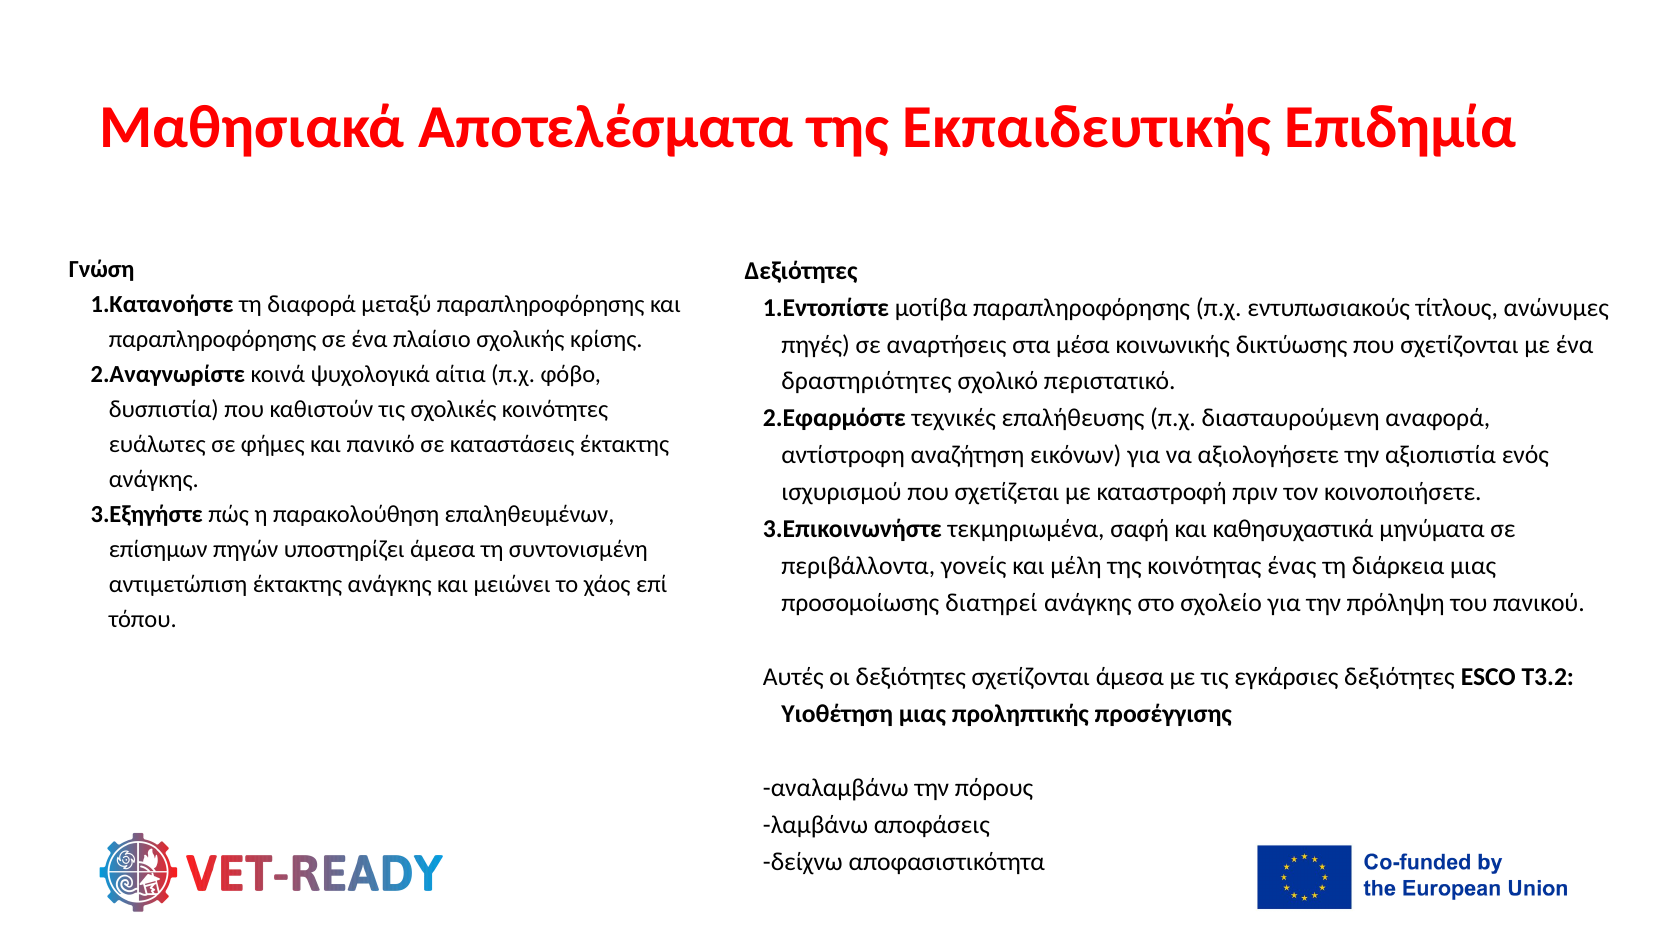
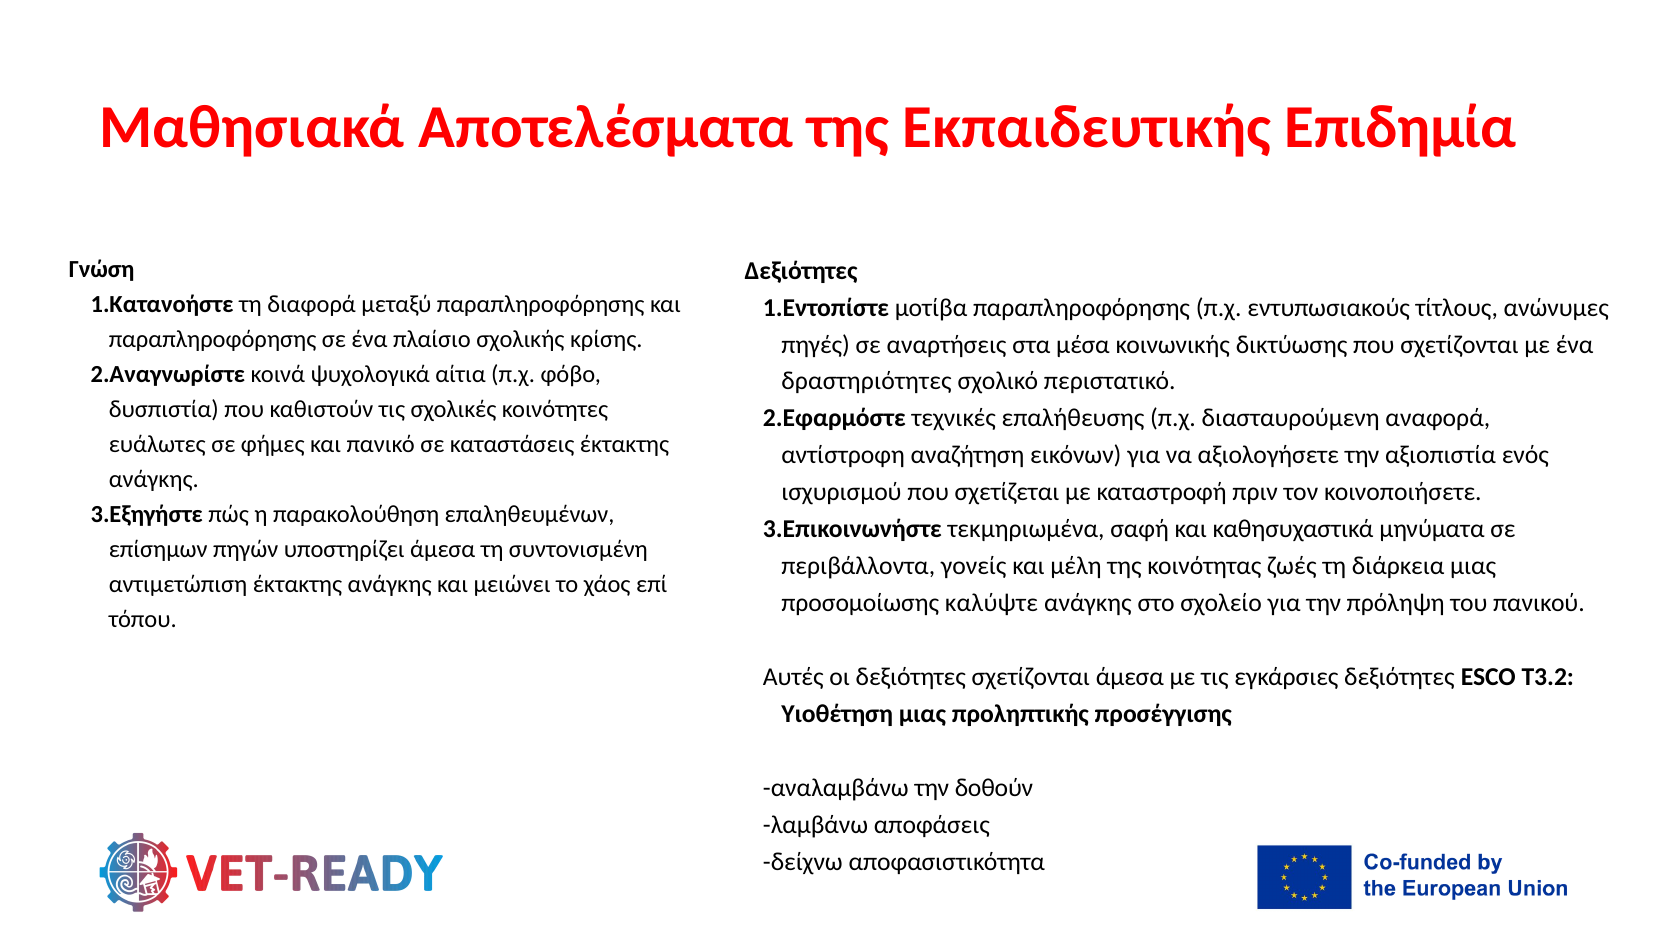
ένας: ένας -> ζωές (1292, 566)
διατηρεί: διατηρεί -> καλύψτε (991, 603)
πόρους: πόρους -> δοθούν (994, 787)
